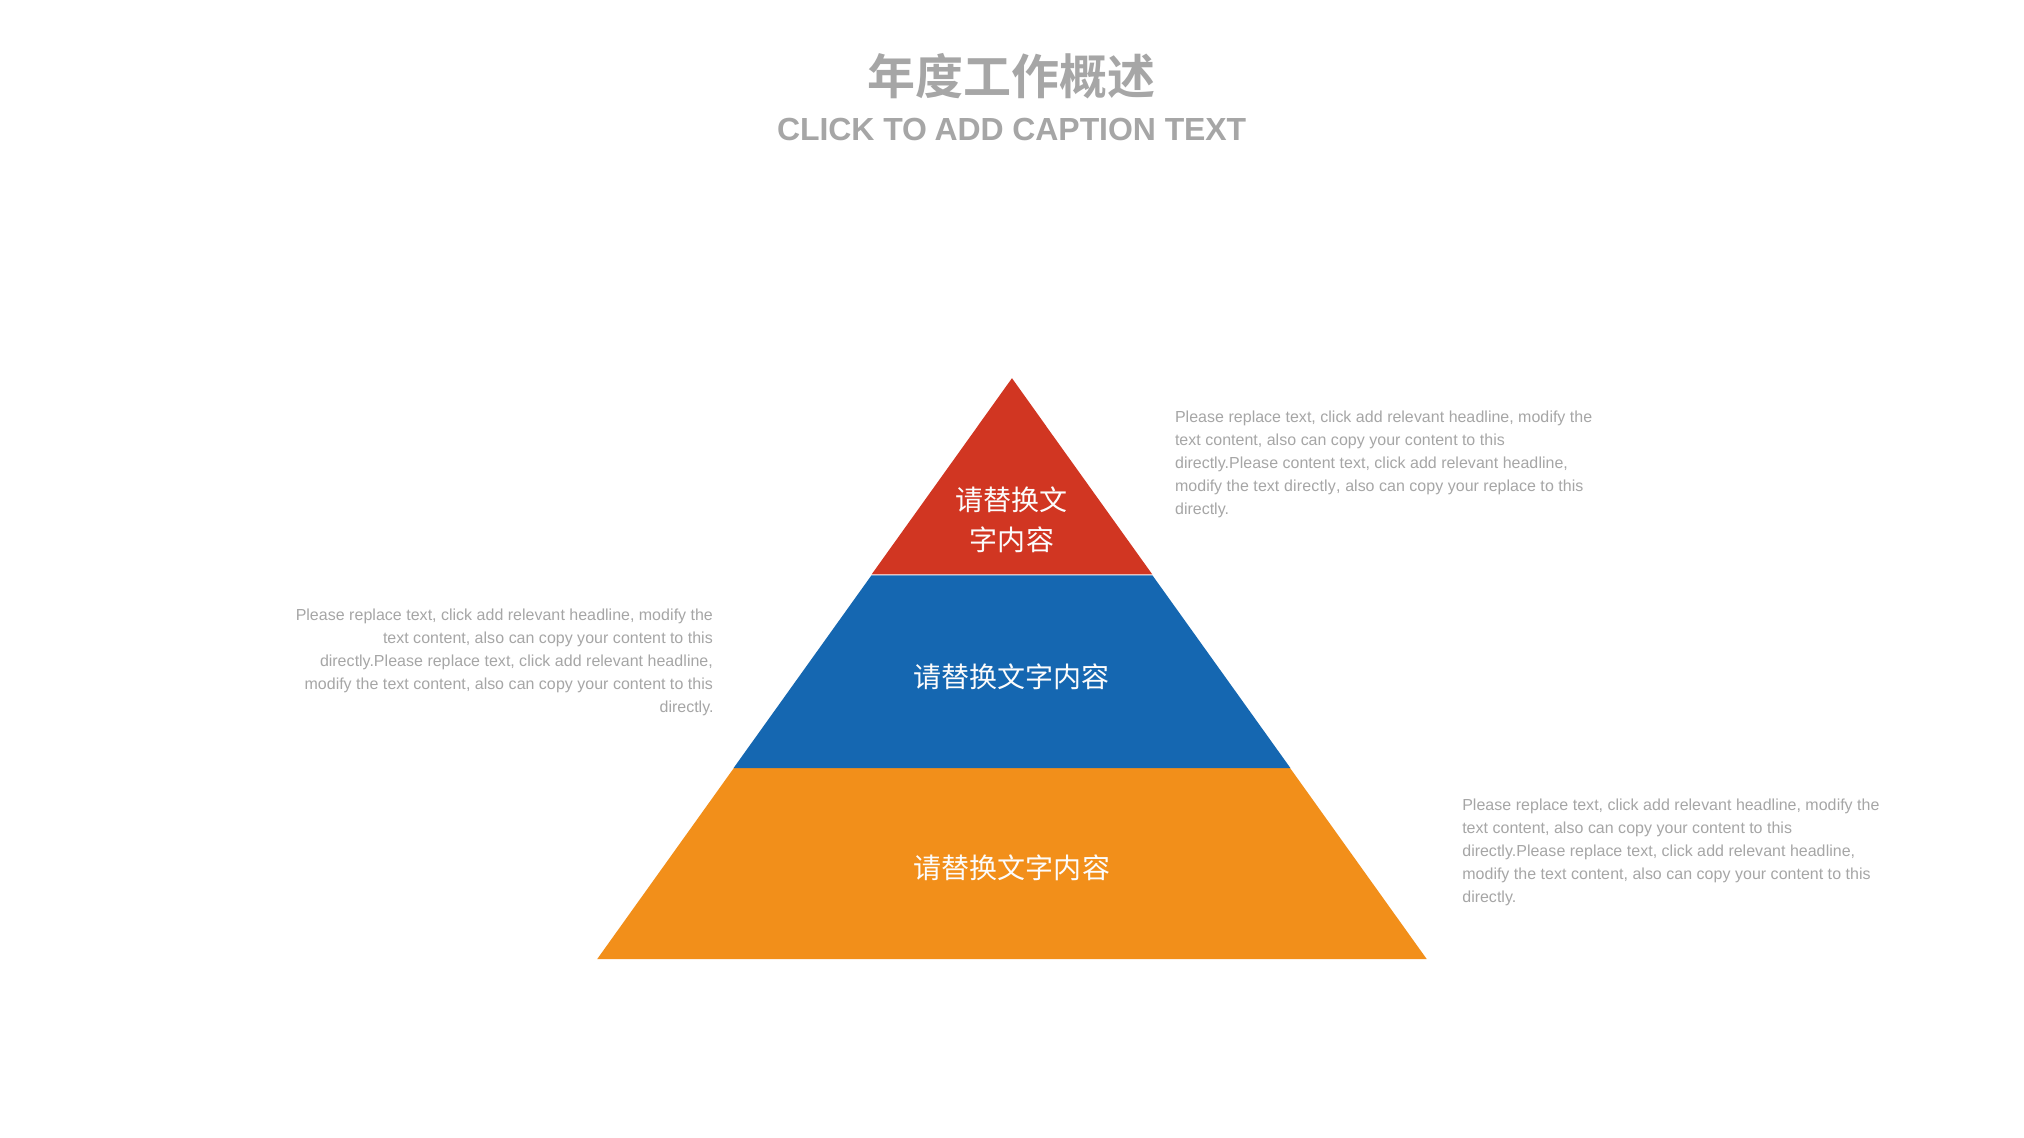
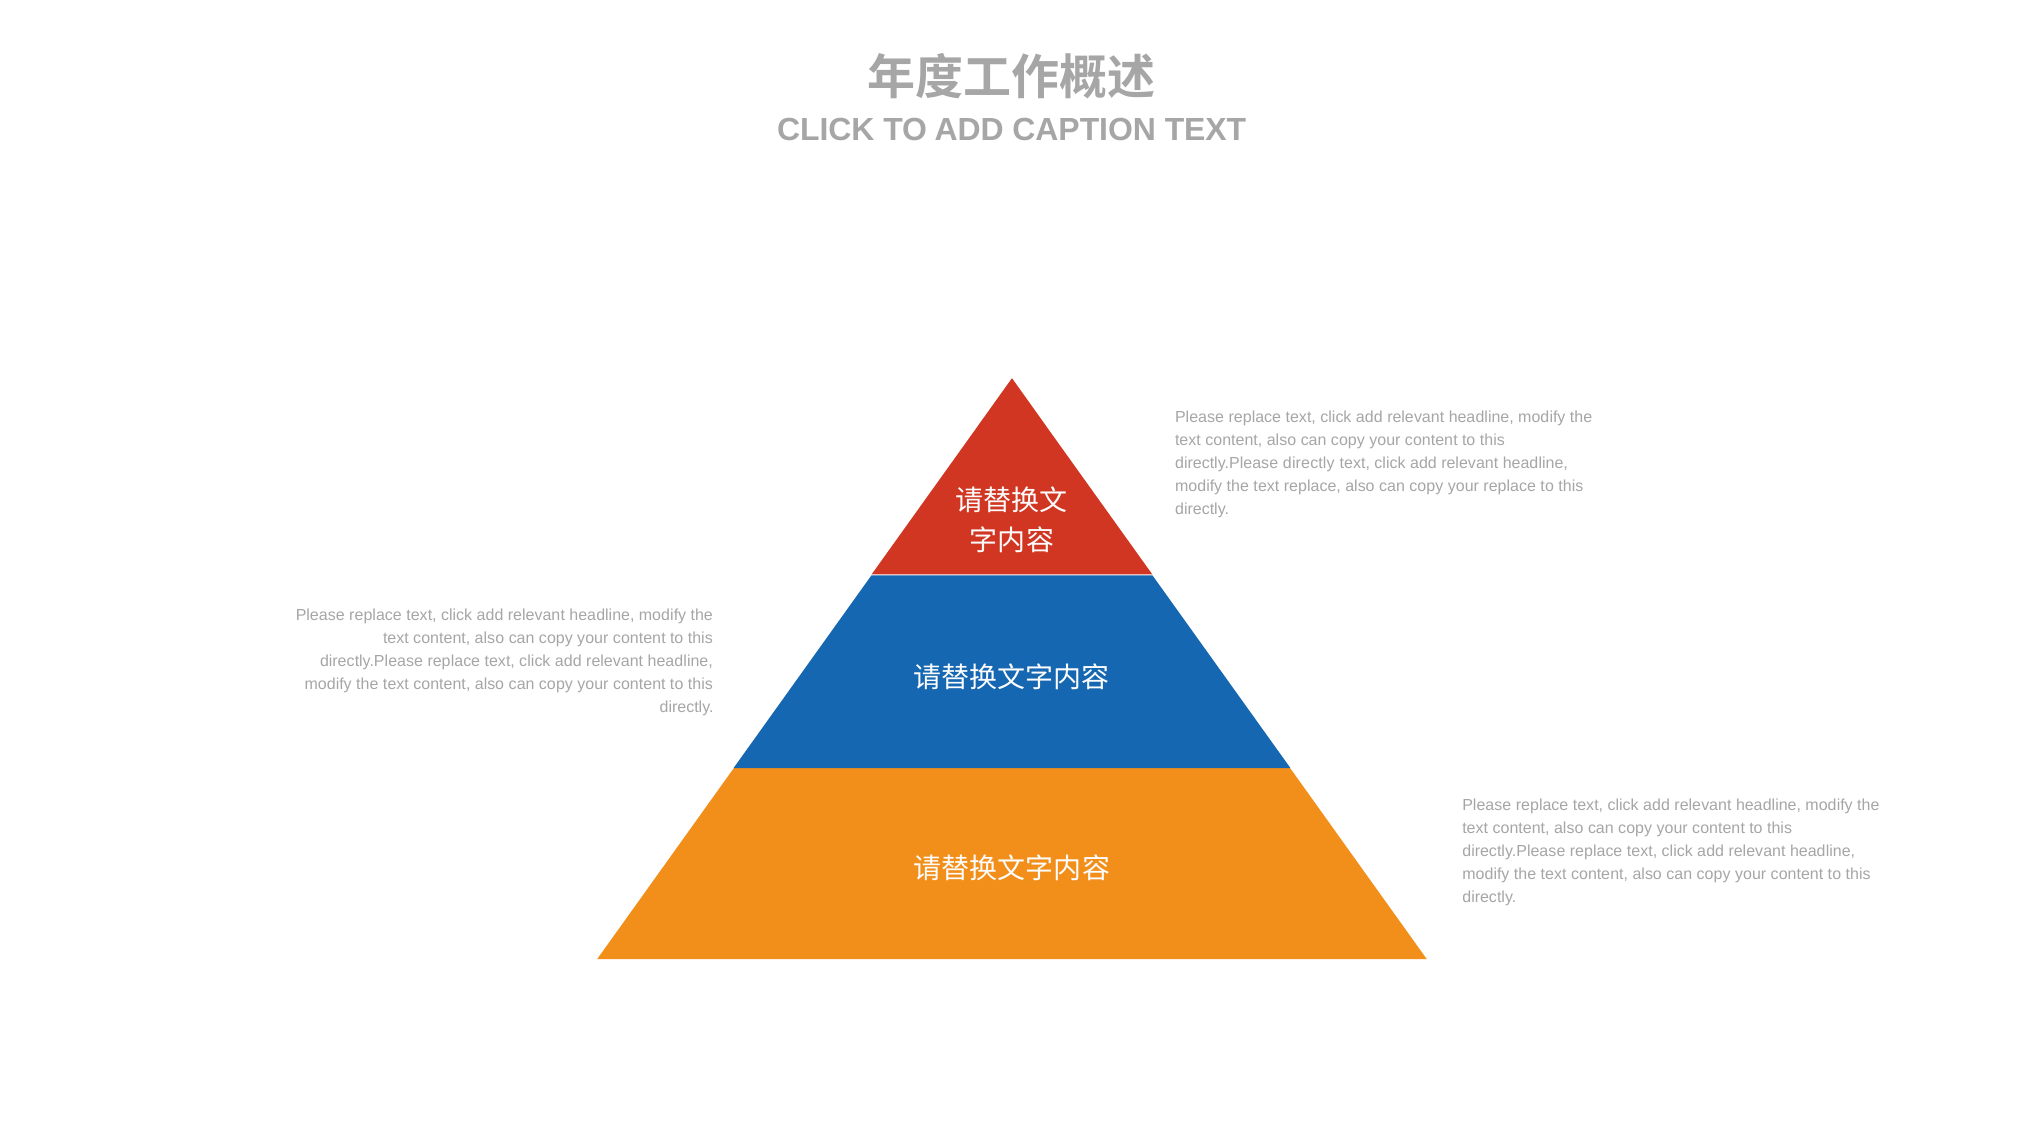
directly.Please content: content -> directly (1309, 463)
text directly: directly -> replace (1312, 486)
